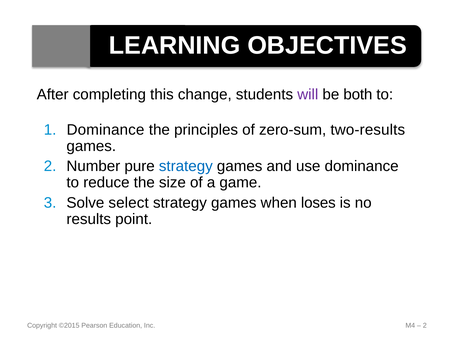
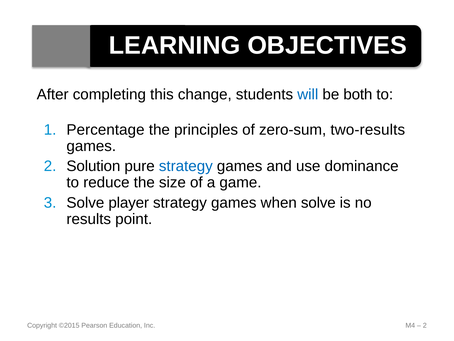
will colour: purple -> blue (308, 94)
Dominance: Dominance -> Percentage (106, 129)
Number: Number -> Solution (93, 166)
select: select -> player (129, 202)
when loses: loses -> solve (318, 202)
